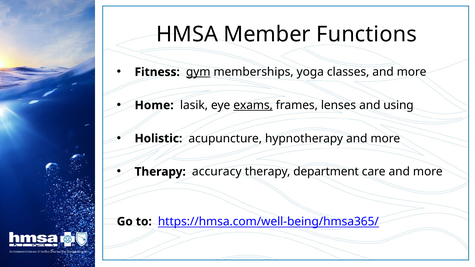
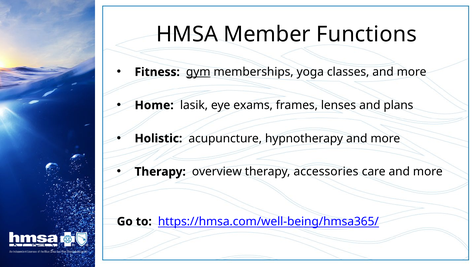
exams underline: present -> none (253, 105)
using: using -> plans (398, 105)
accuracy: accuracy -> overview (217, 172)
department: department -> accessories (326, 172)
